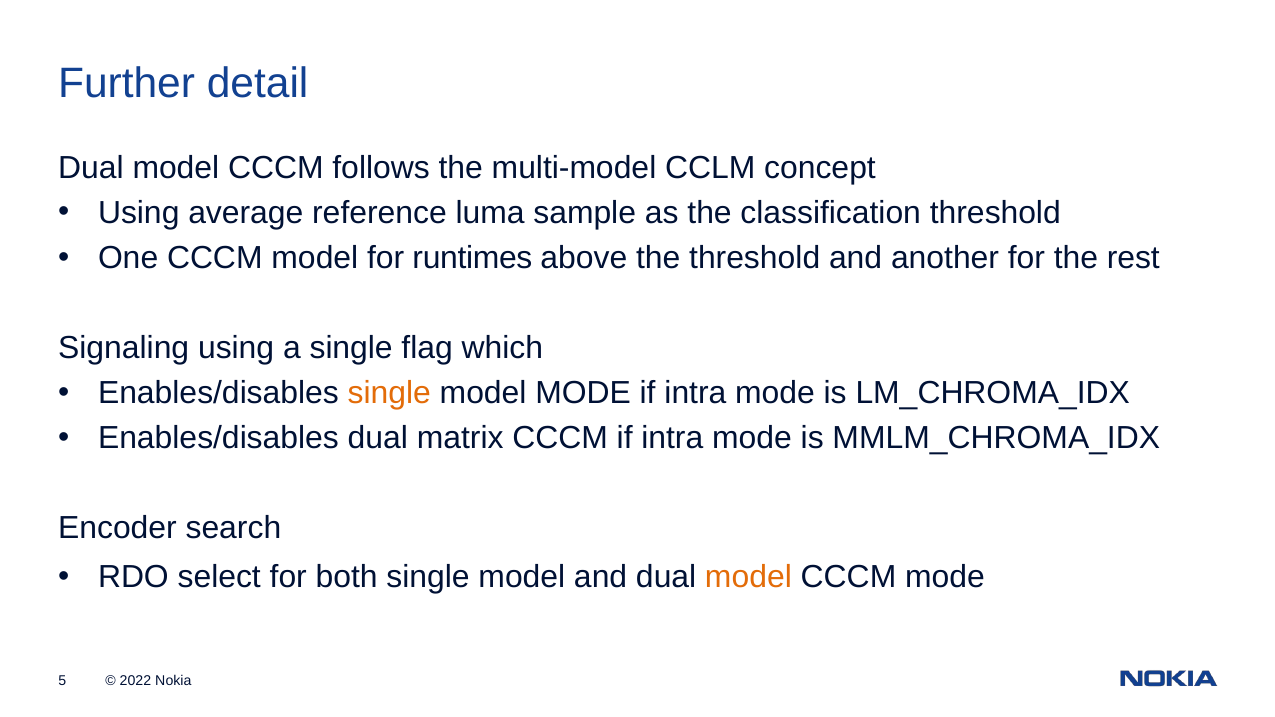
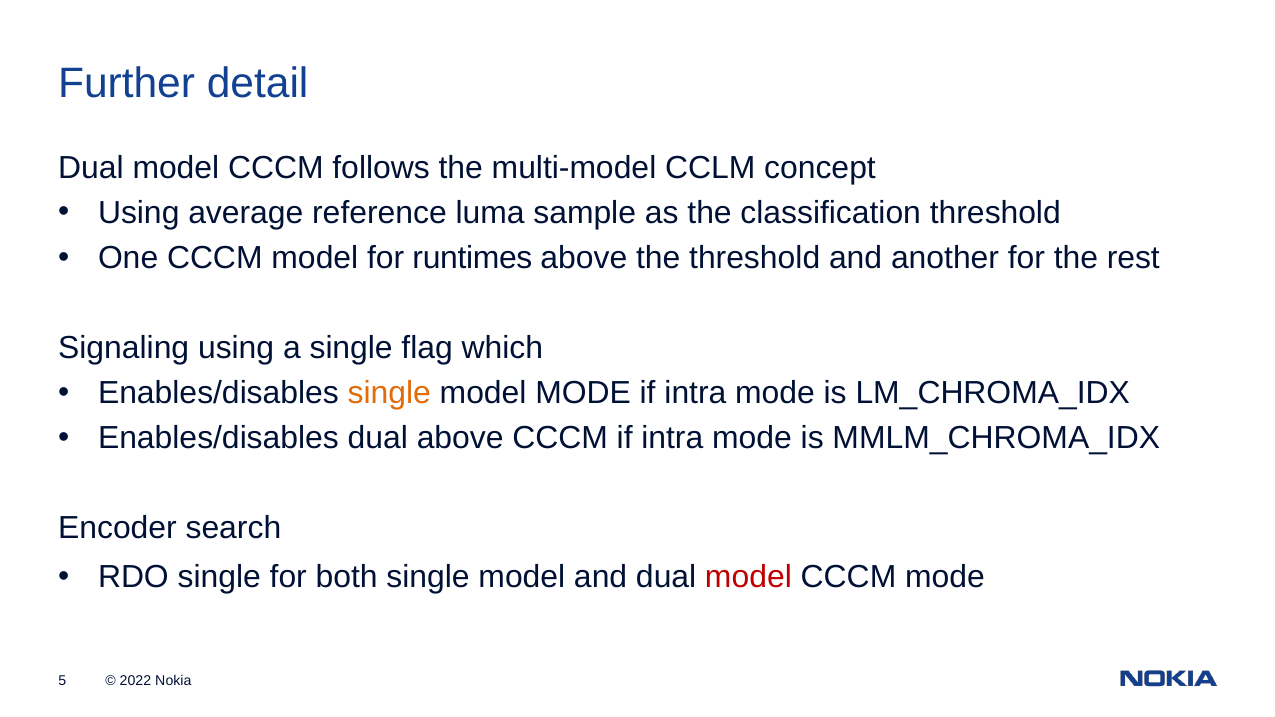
dual matrix: matrix -> above (460, 438)
RDO select: select -> single (219, 578)
model colour: orange -> red (748, 578)
